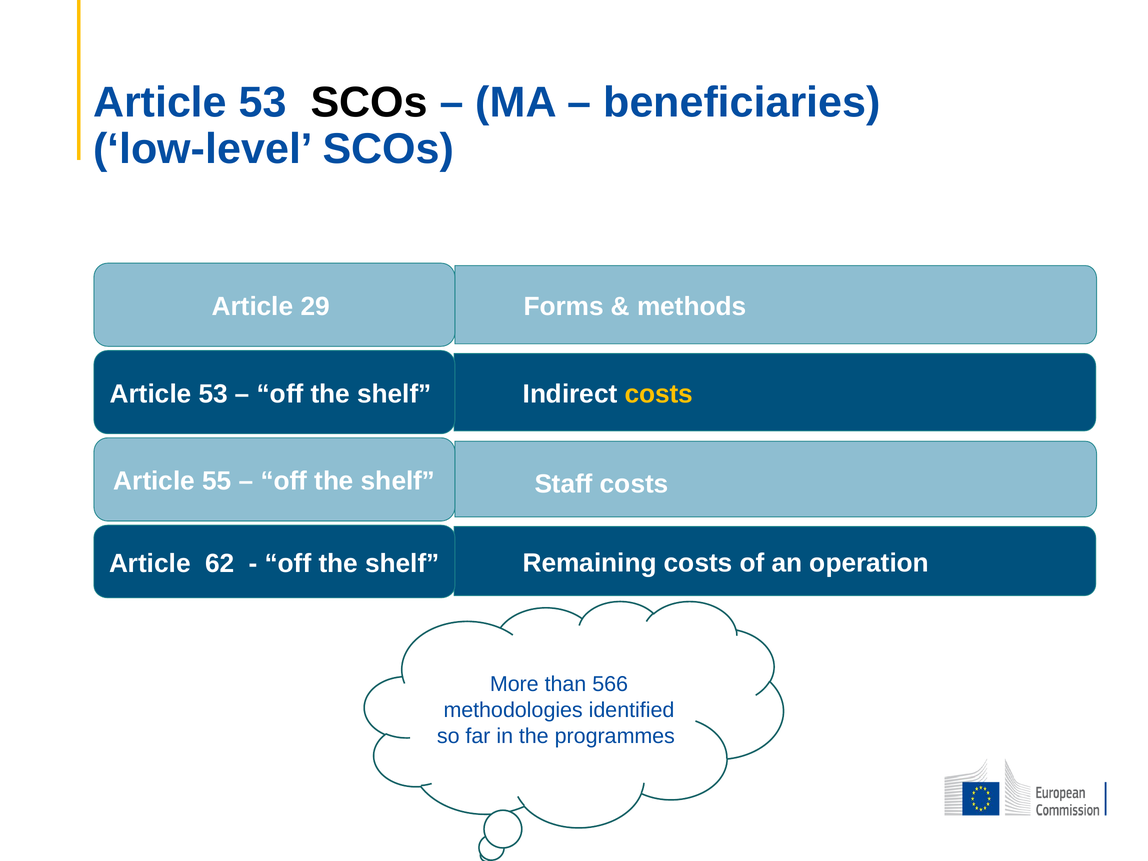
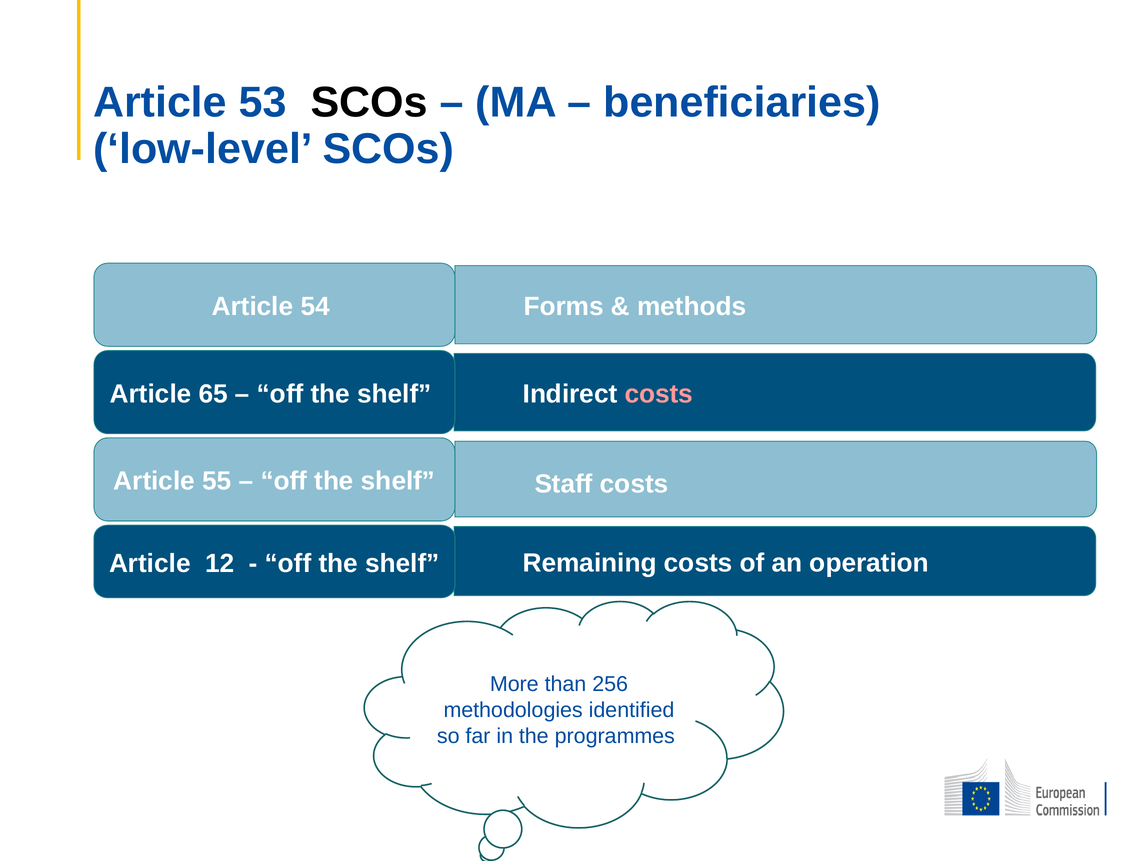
29: 29 -> 54 (315, 307)
53: 53 -> 65 (213, 394)
costs colour: yellow -> pink (659, 394)
62: 62 -> 12 (220, 563)
566: 566 -> 256 (610, 684)
